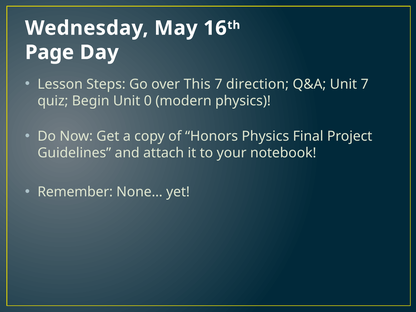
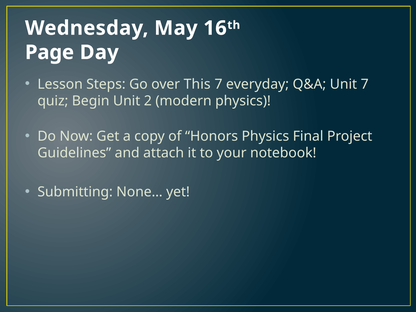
direction: direction -> everyday (258, 84)
0: 0 -> 2 (148, 101)
Remember: Remember -> Submitting (75, 192)
